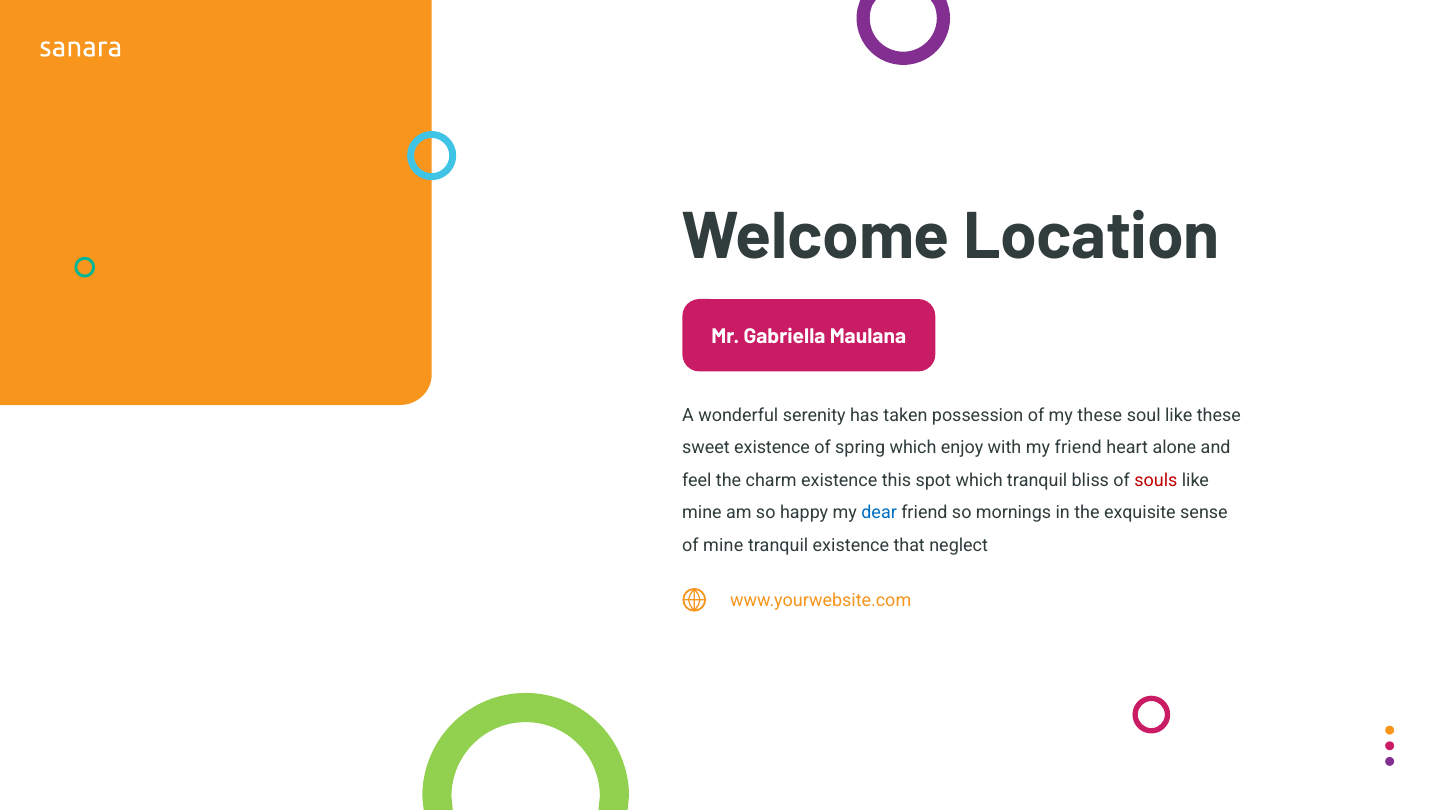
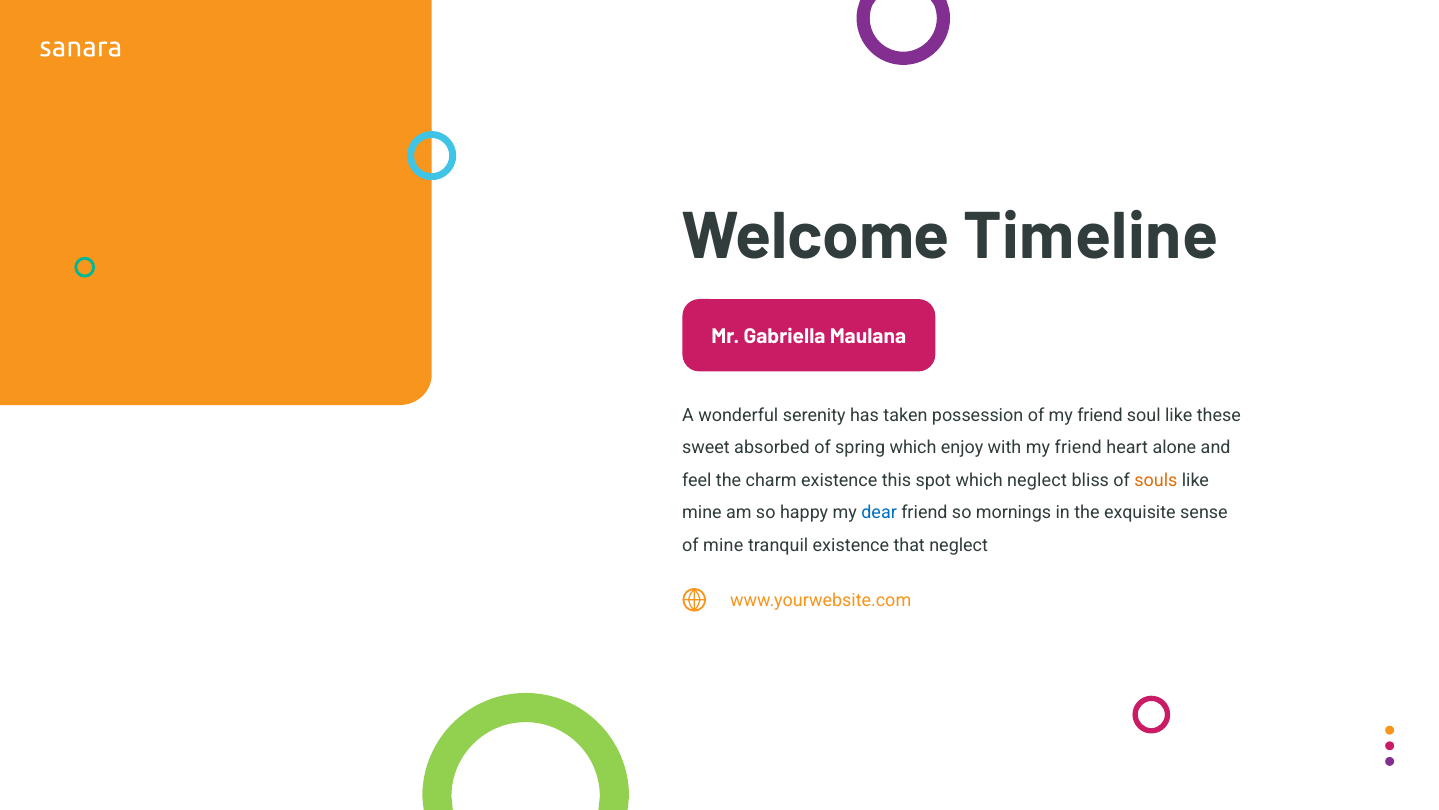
Location: Location -> Timeline (1091, 236)
of my these: these -> friend (1100, 415)
sweet existence: existence -> absorbed (772, 448)
which tranquil: tranquil -> neglect (1037, 480)
souls colour: red -> orange (1156, 480)
